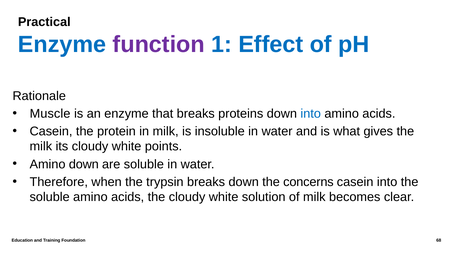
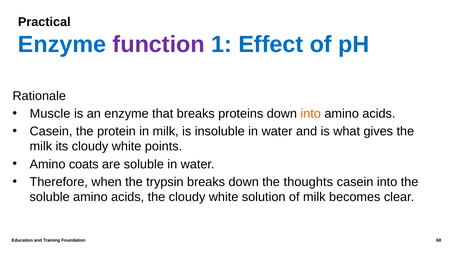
into colour: blue -> orange (311, 114)
Amino down: down -> coats (84, 164)
concerns: concerns -> thoughts (308, 182)
